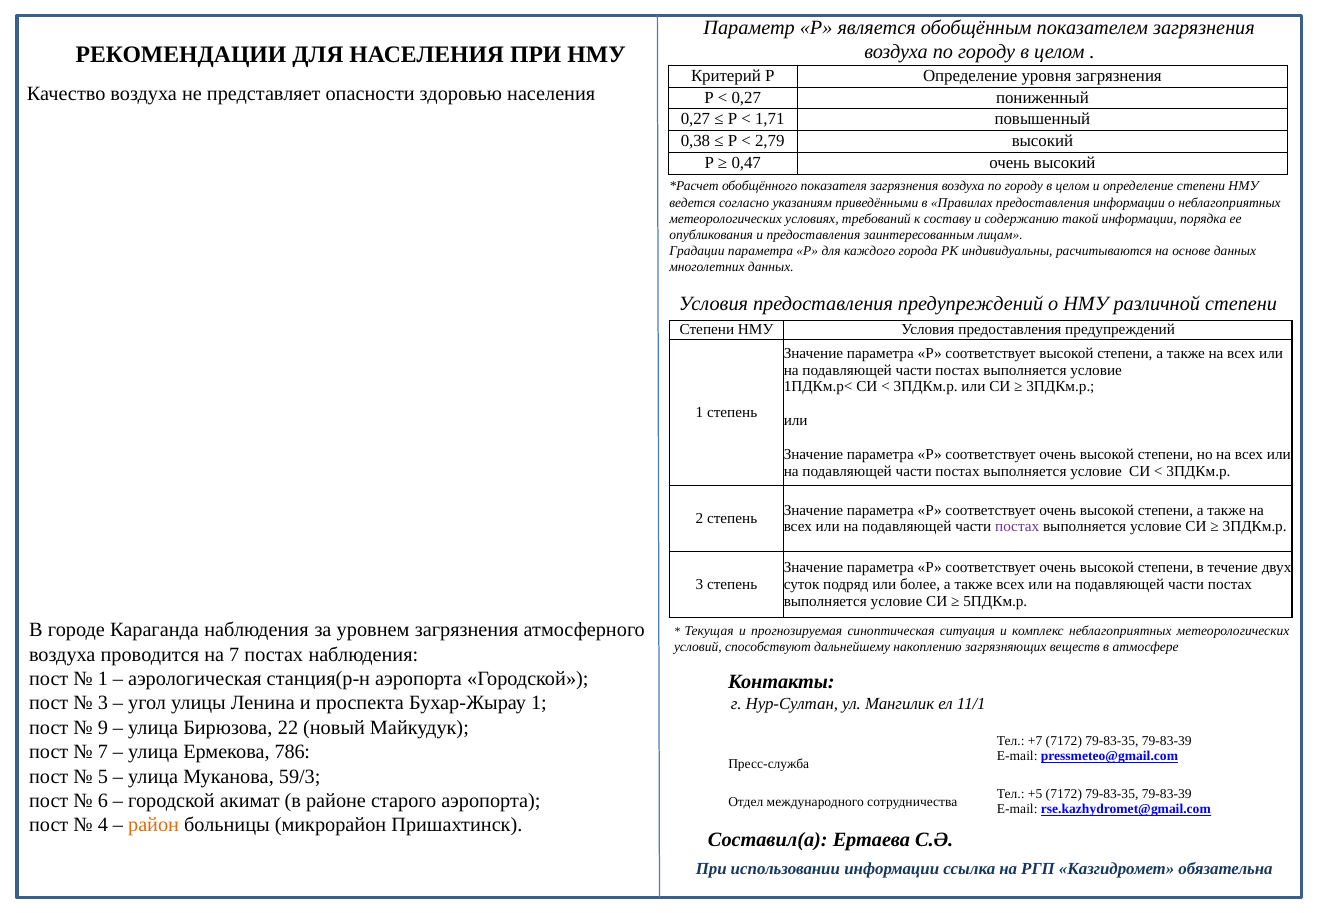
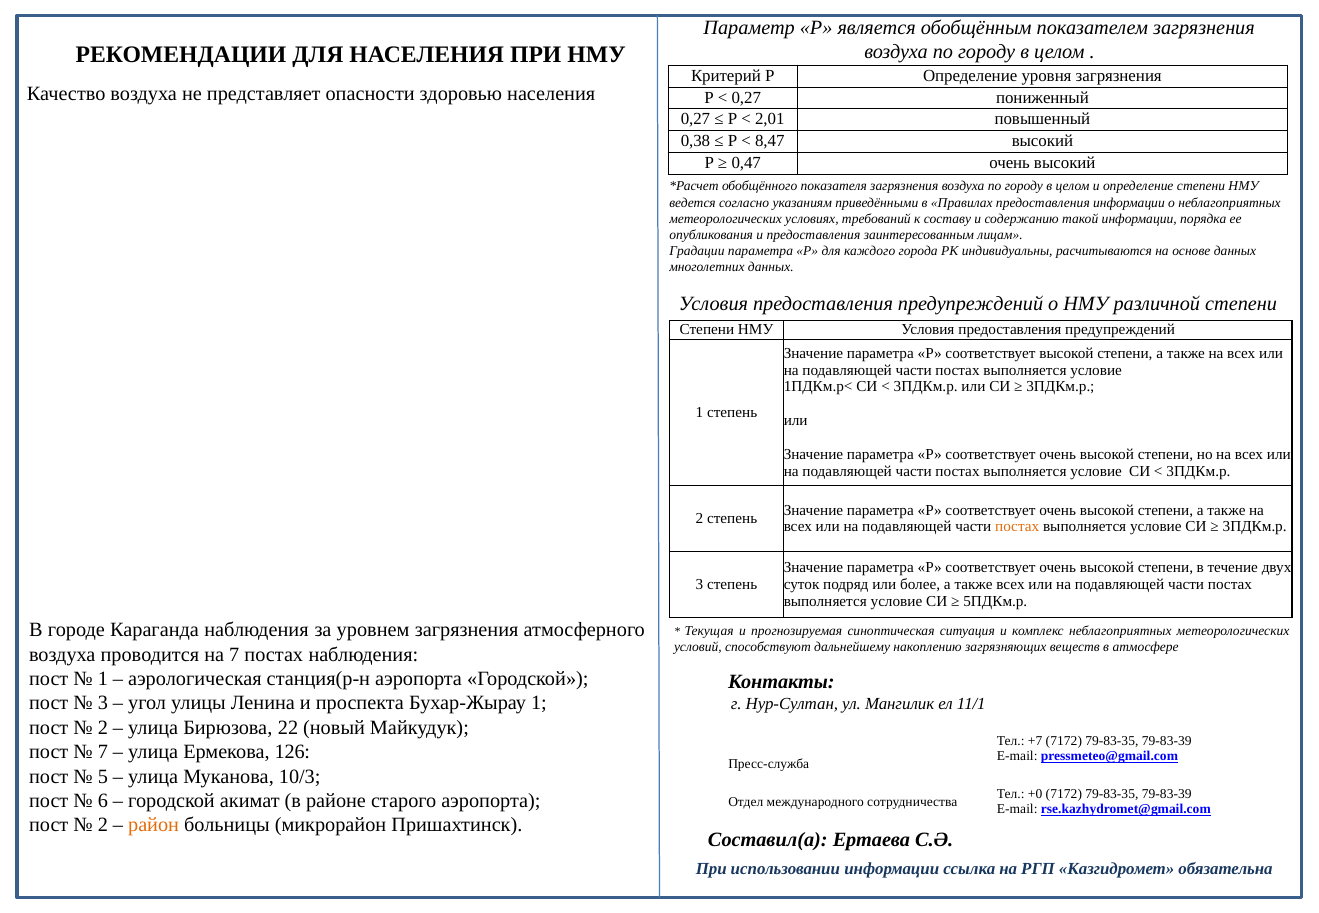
1,71: 1,71 -> 2,01 (770, 119)
2,79: 2,79 -> 8,47 (770, 141)
постах colour: purple -> orange (1017, 527)
9: 9 -> 2 (103, 728)
786: 786 -> 126 (292, 752)
59/3: 59/3 -> 10/3 (300, 776)
+5: +5 -> +0 (1035, 794)
4: 4 -> 2 (103, 825)
